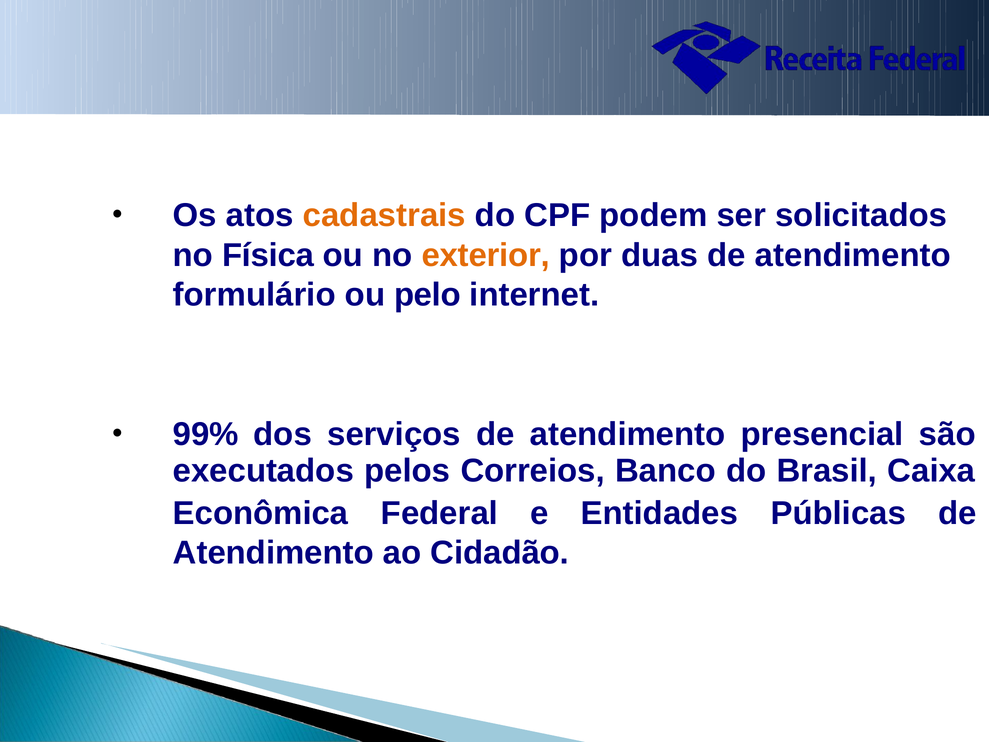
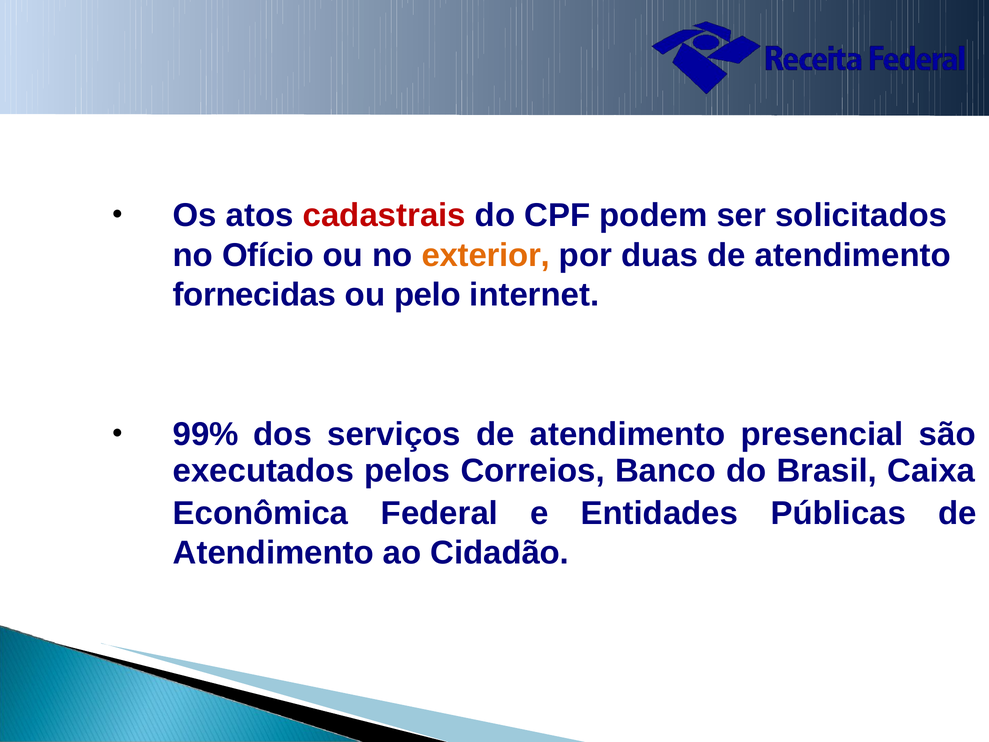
cadastrais colour: orange -> red (384, 215)
Física: Física -> Ofício (268, 255)
formulário: formulário -> fornecidas (254, 295)
